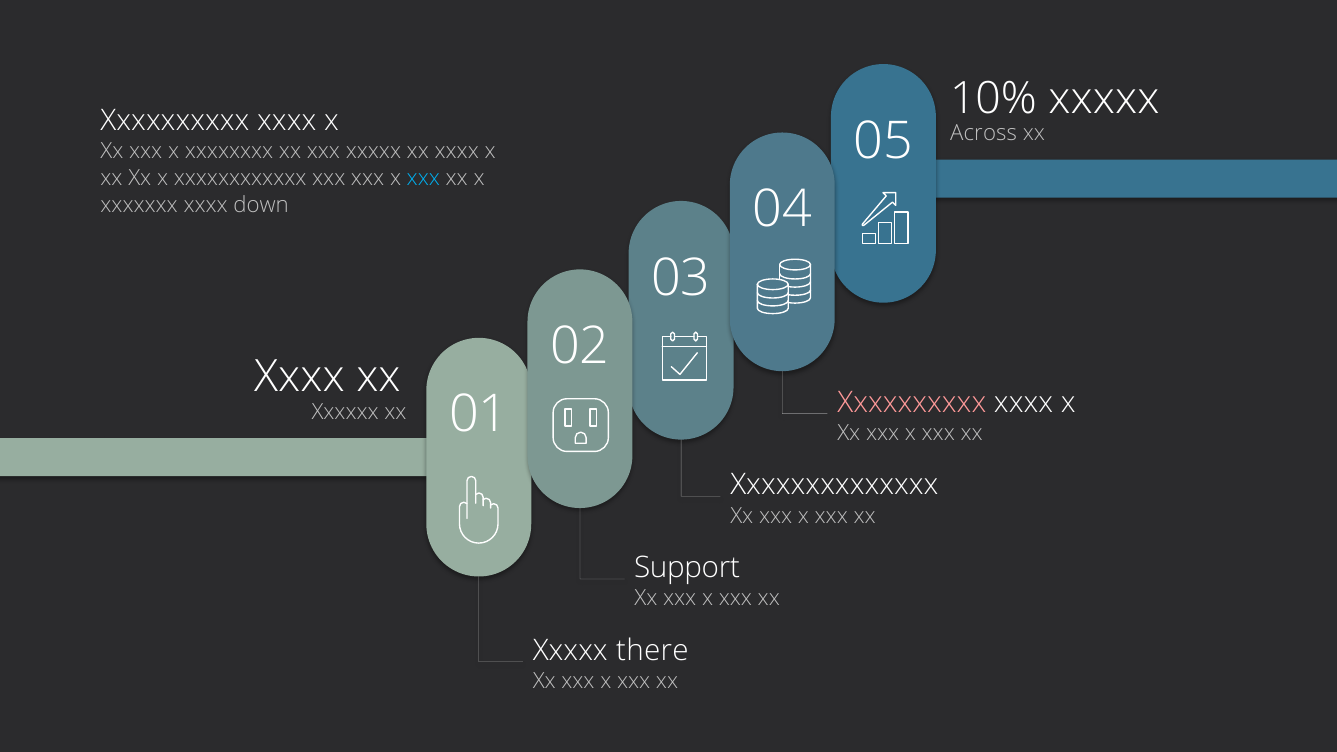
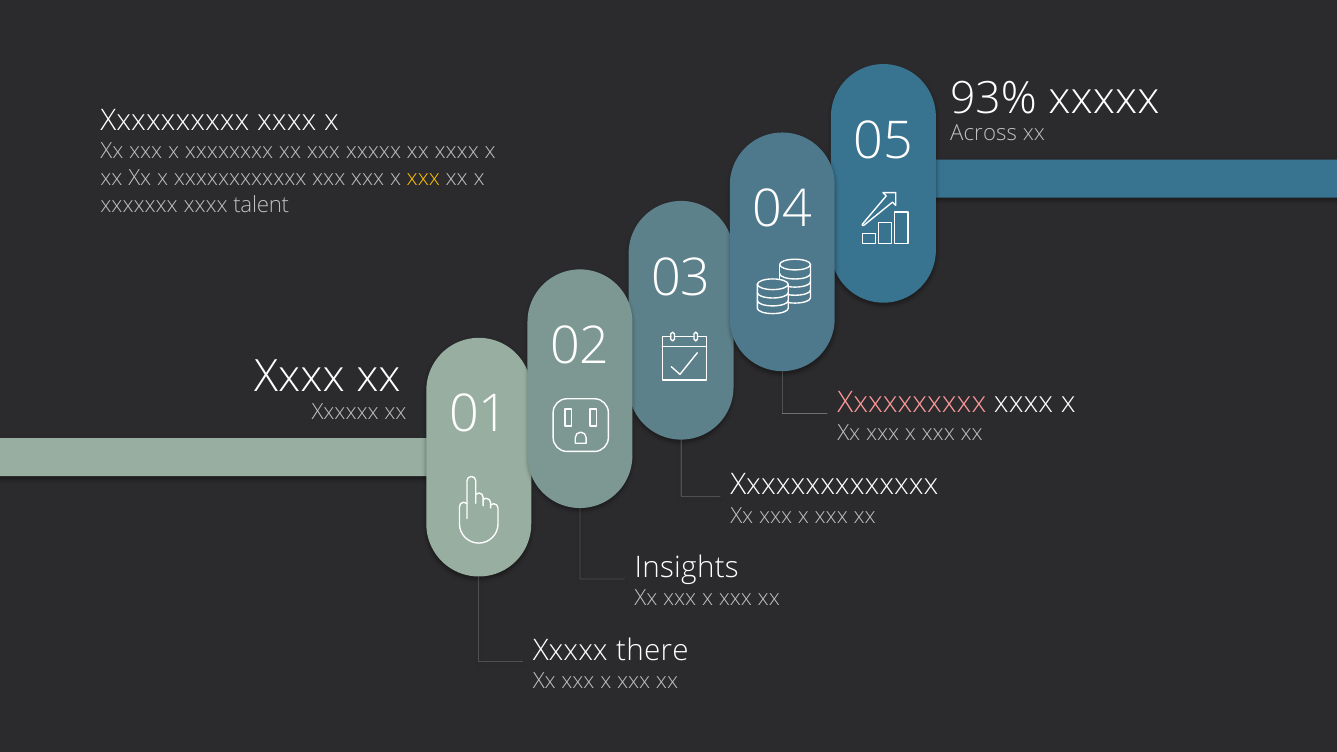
10%: 10% -> 93% (993, 98)
xxx colour: light blue -> yellow (423, 178)
down: down -> talent (261, 205)
Support: Support -> Insights (687, 568)
